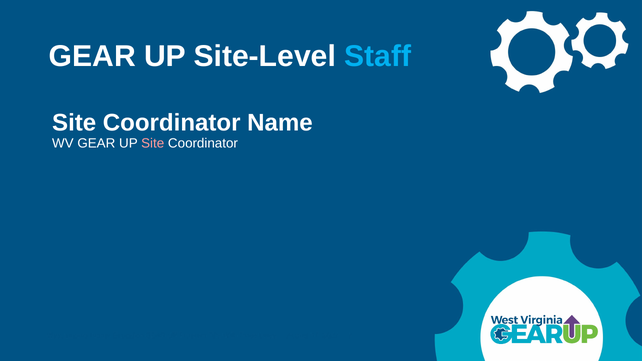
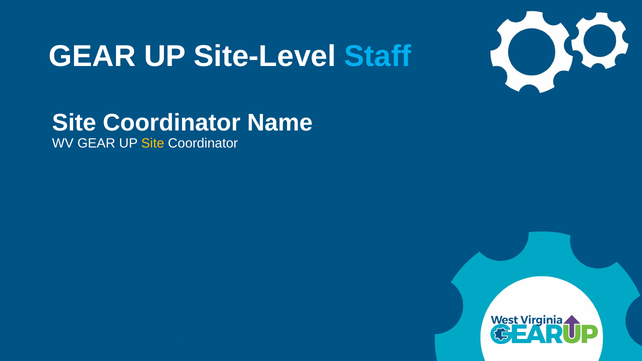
Site colour: pink -> yellow (153, 143)
